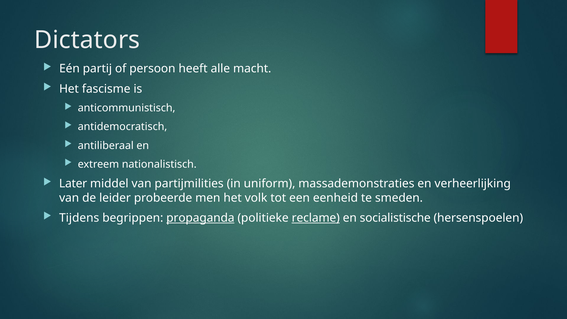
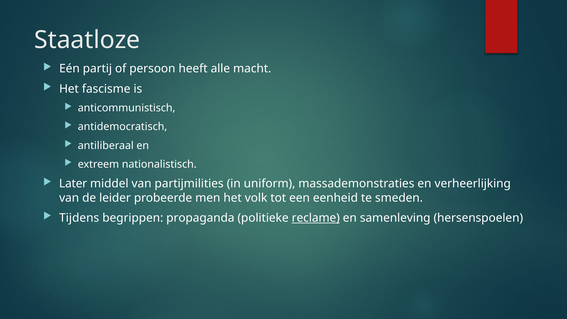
Dictators: Dictators -> Staatloze (87, 40)
propaganda underline: present -> none (200, 218)
socialistische: socialistische -> samenleving (395, 218)
